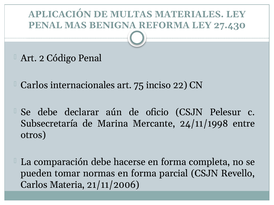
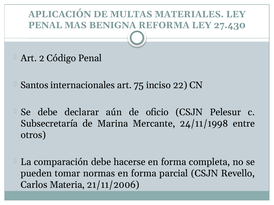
Carlos: Carlos -> Santos (34, 85)
